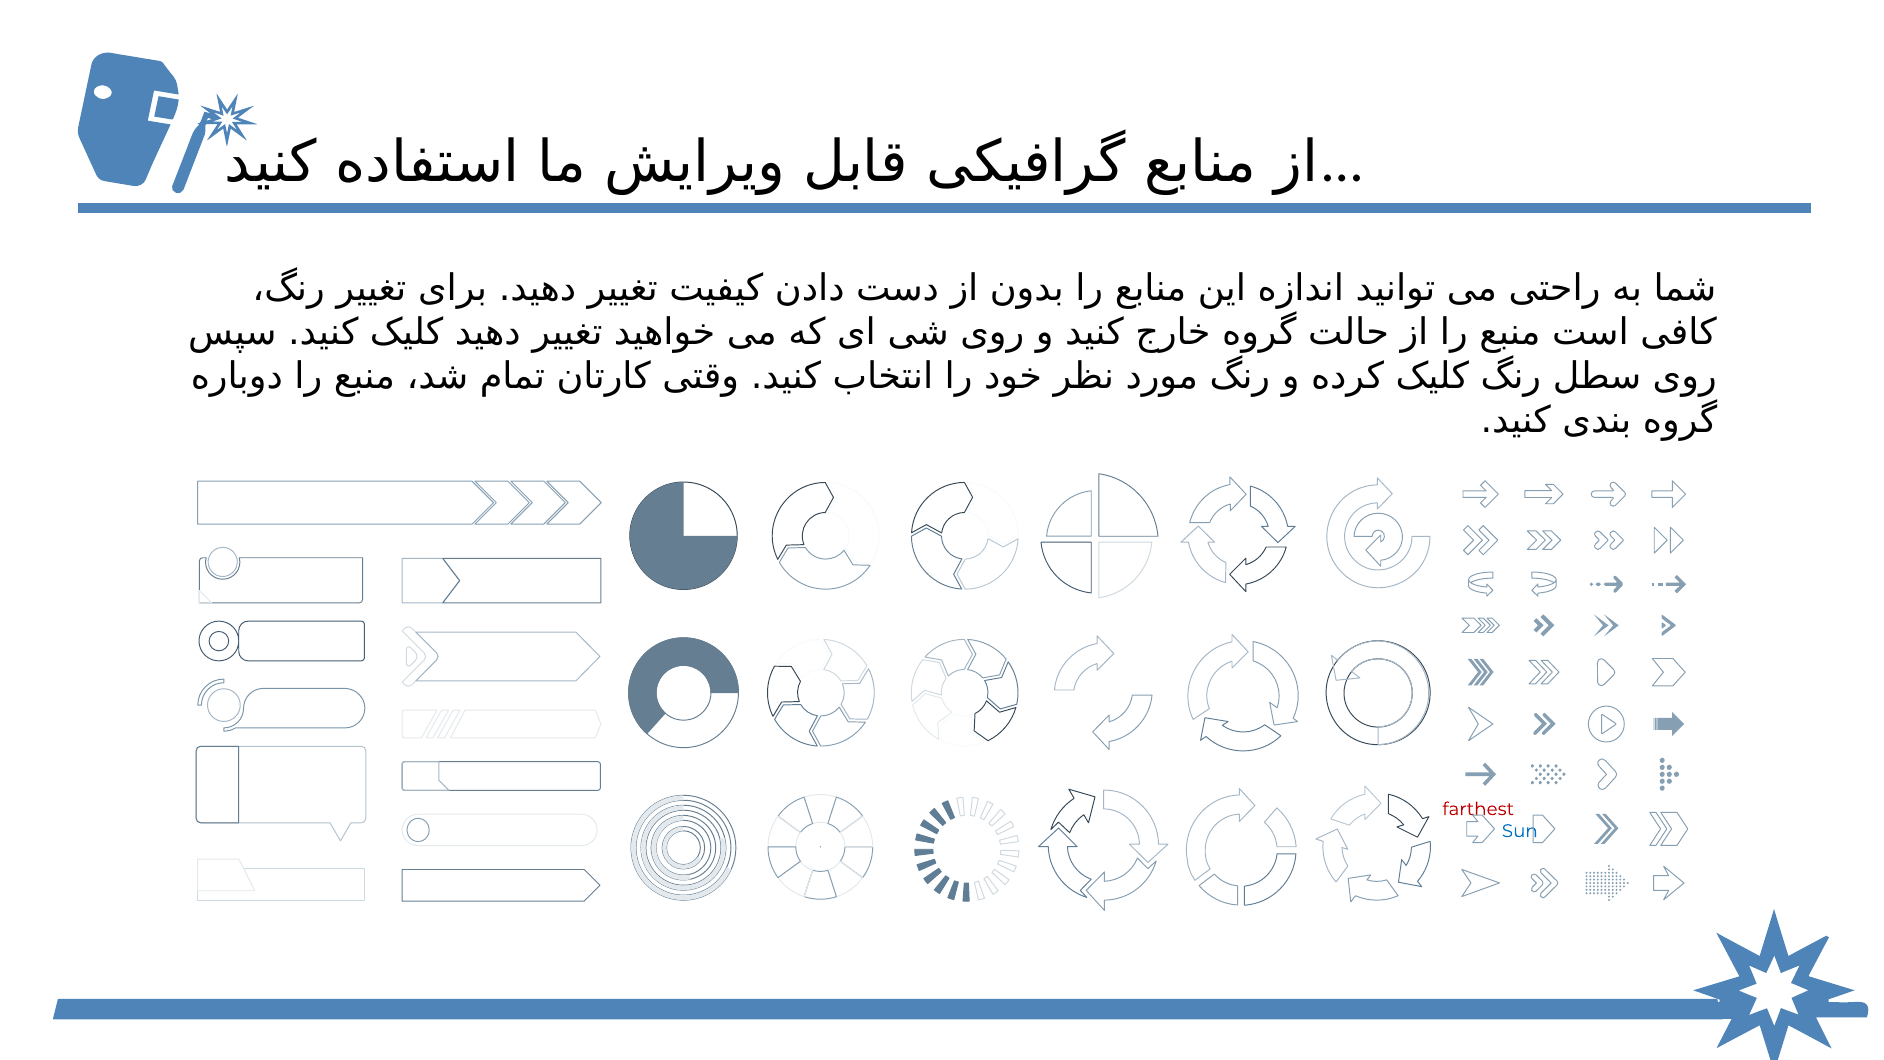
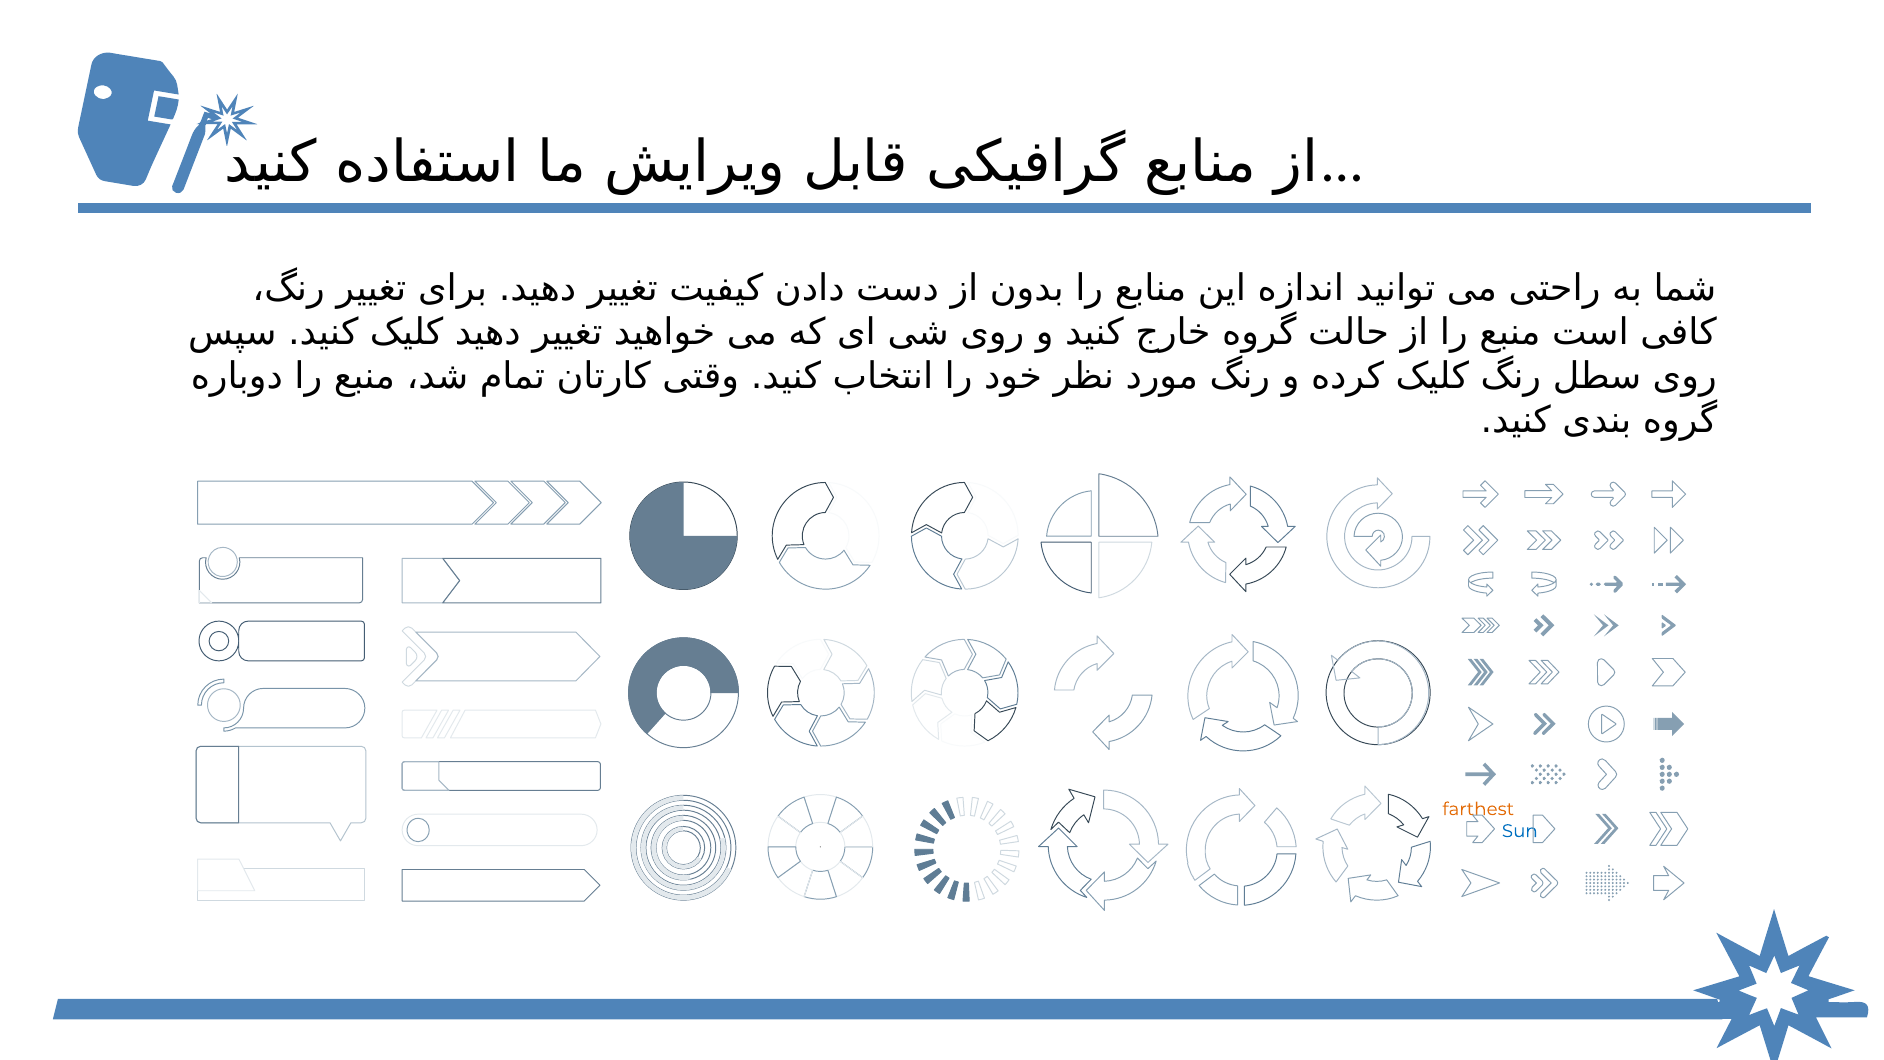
farthest colour: red -> orange (1478, 809)
